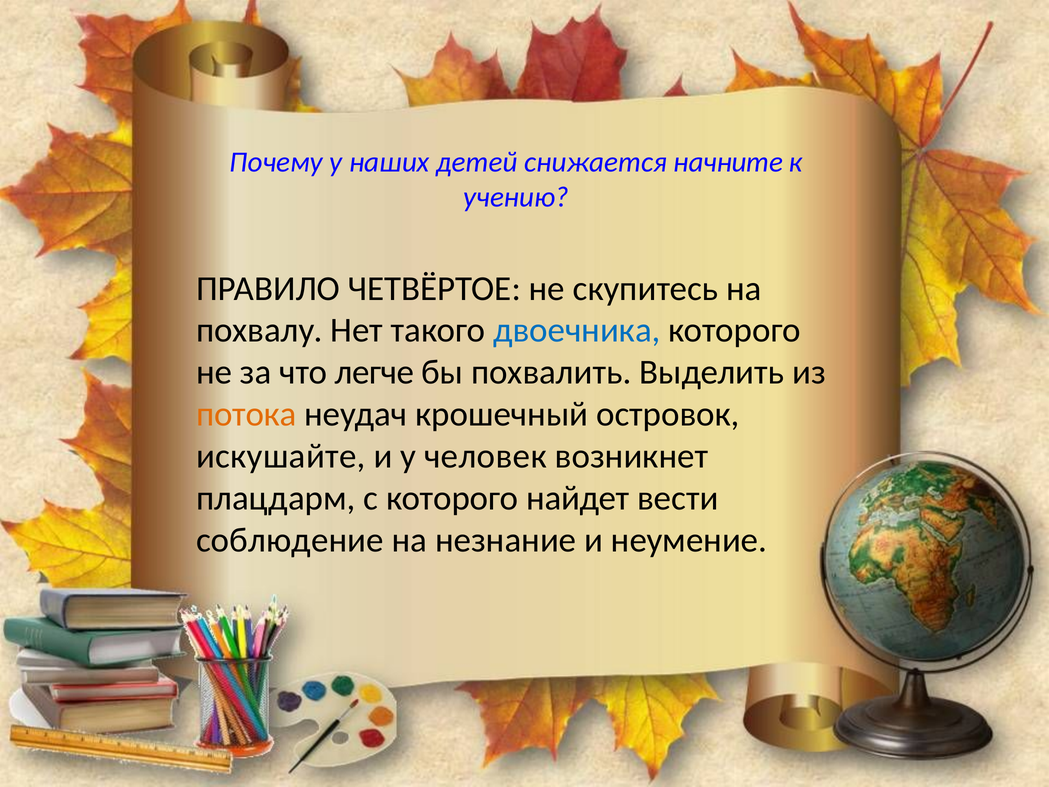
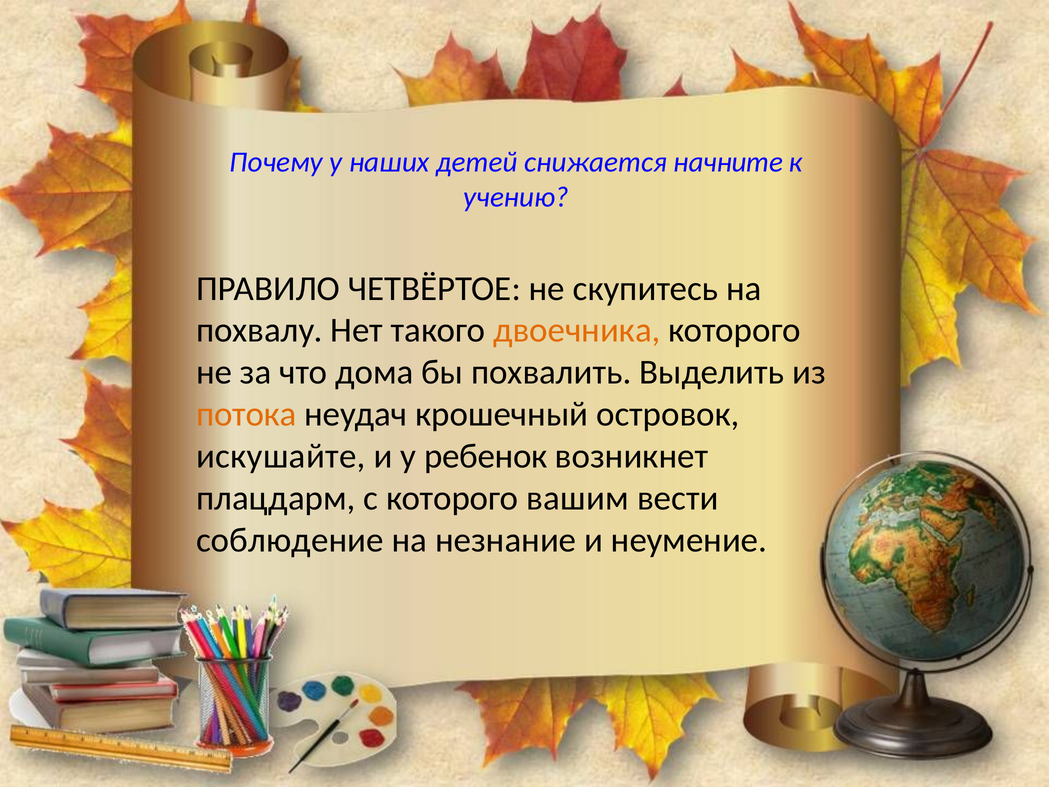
двоечника colour: blue -> orange (577, 330)
легче: легче -> дома (374, 372)
человек: человек -> ребенок (486, 456)
найдет: найдет -> вашим (578, 498)
